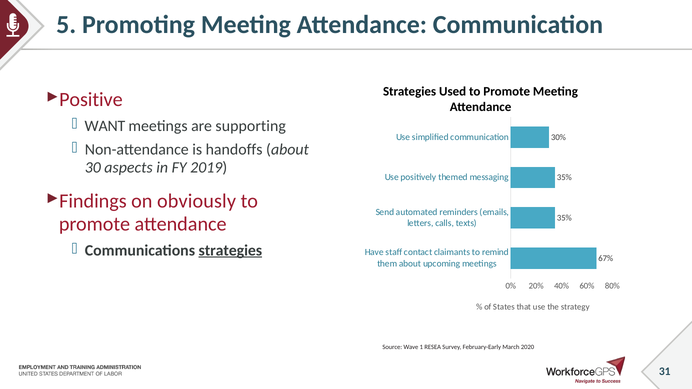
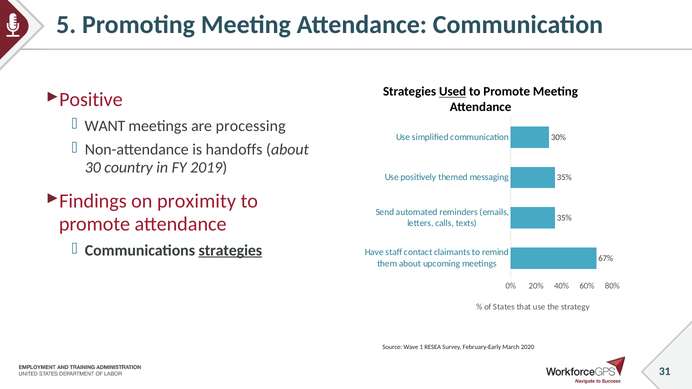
Used underline: none -> present (453, 92)
supporting: supporting -> processing (251, 126)
aspects: aspects -> country (129, 168)
obviously: obviously -> proximity (197, 201)
